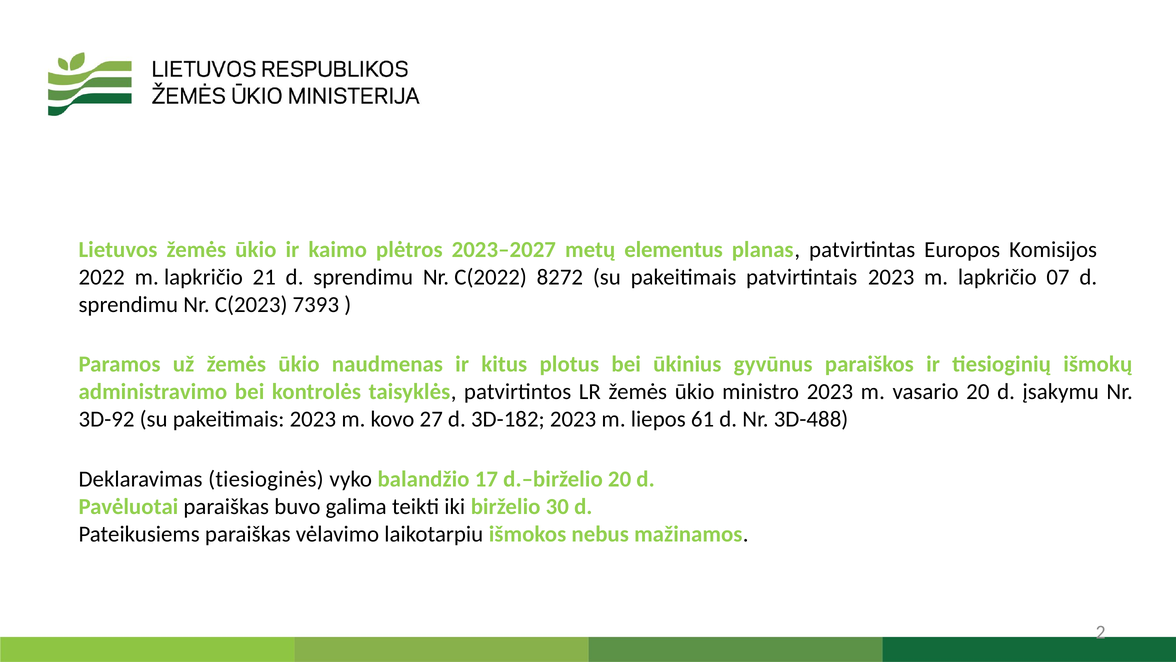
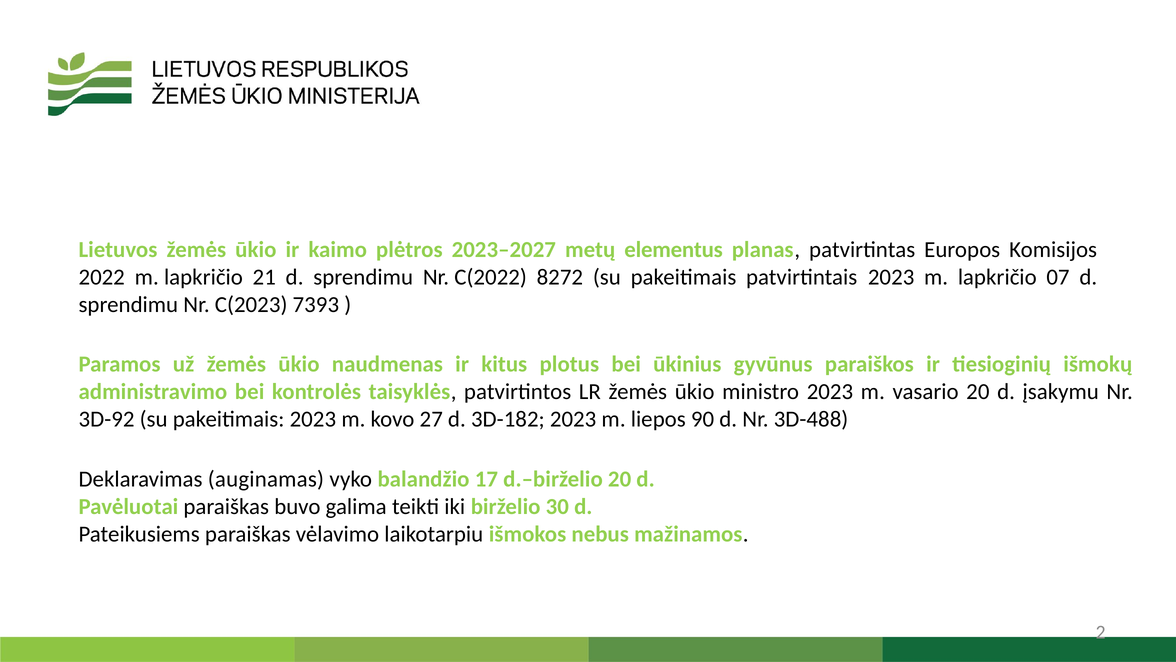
61: 61 -> 90 (703, 419)
tiesioginės: tiesioginės -> auginamas (266, 479)
